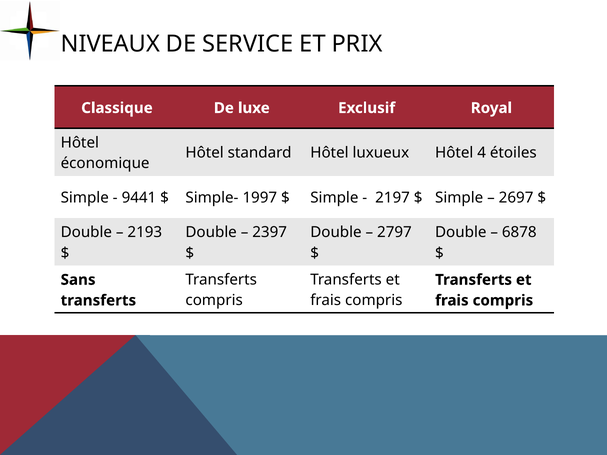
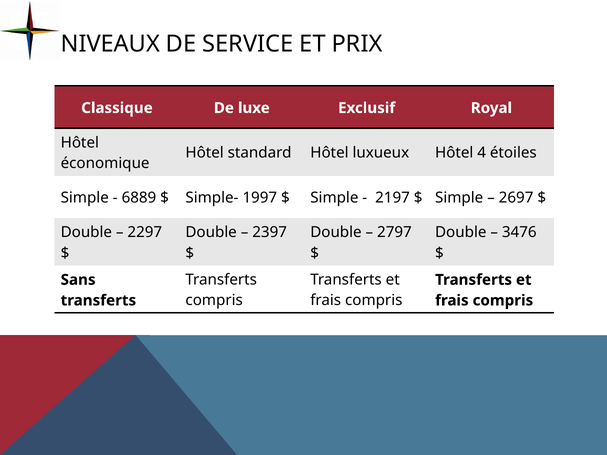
9441: 9441 -> 6889 (139, 198)
2193: 2193 -> 2297 (145, 233)
6878: 6878 -> 3476 (519, 233)
